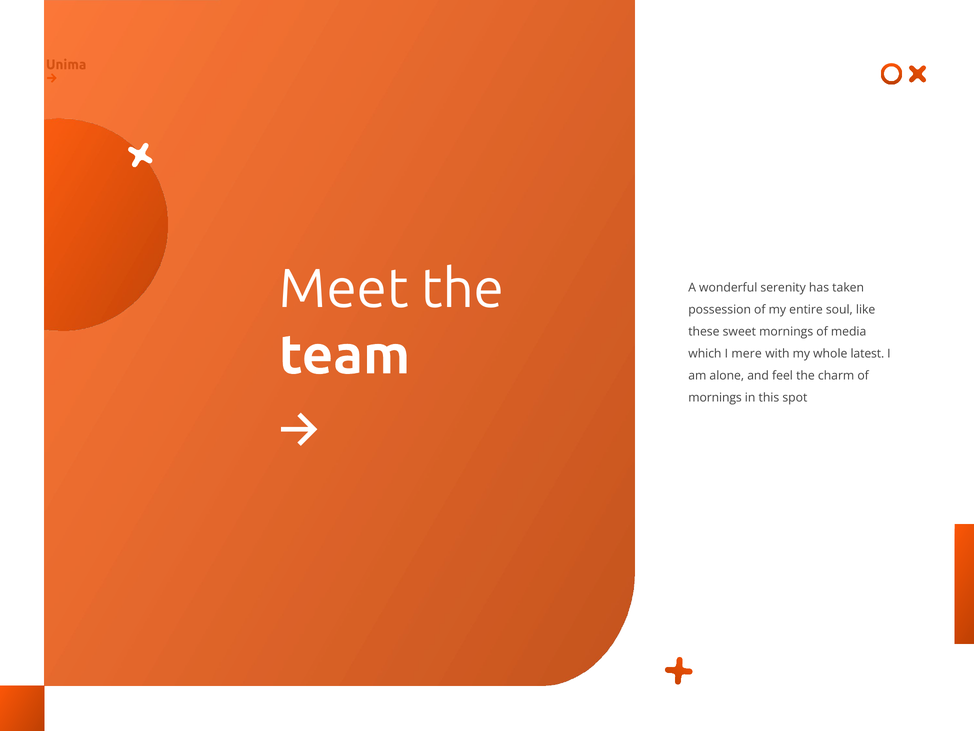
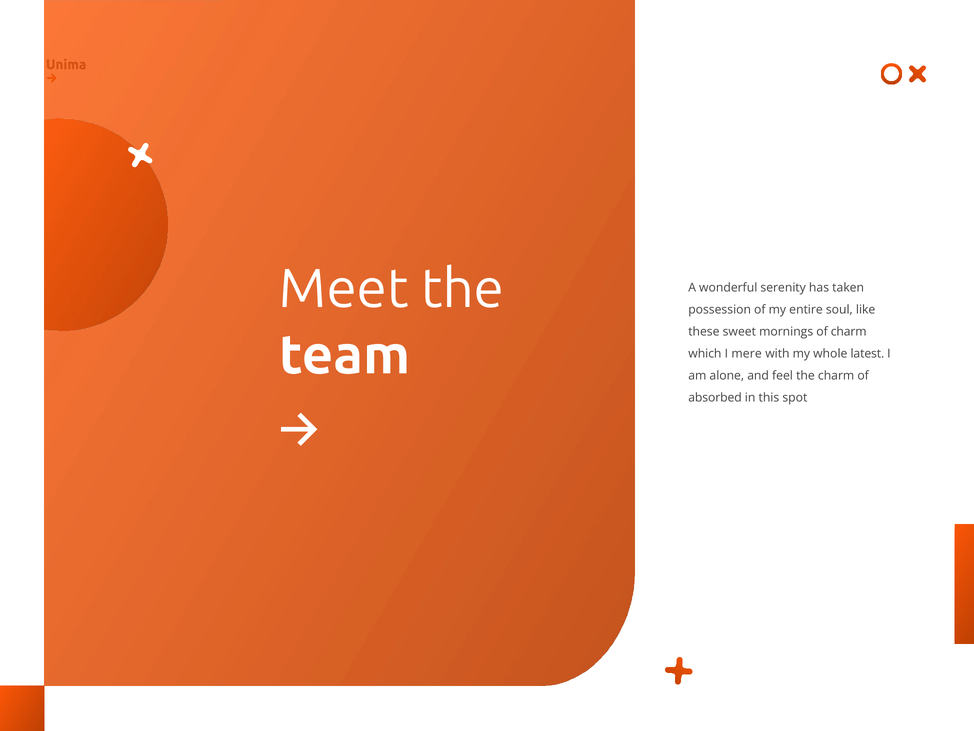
of media: media -> charm (849, 332)
mornings: mornings -> absorbed (715, 398)
